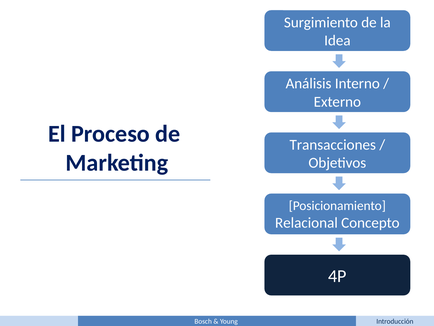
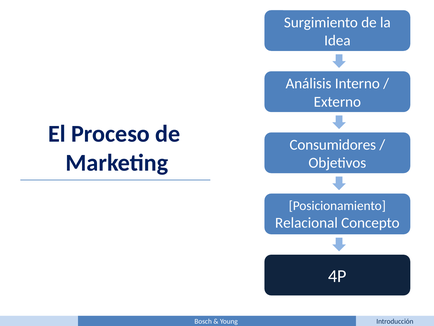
Transacciones: Transacciones -> Consumidores (333, 145)
